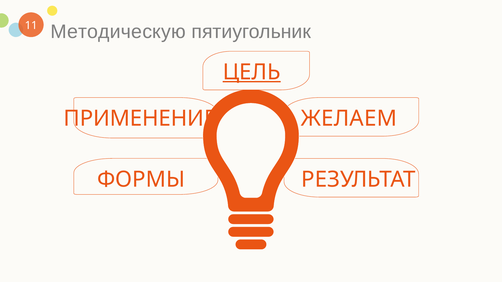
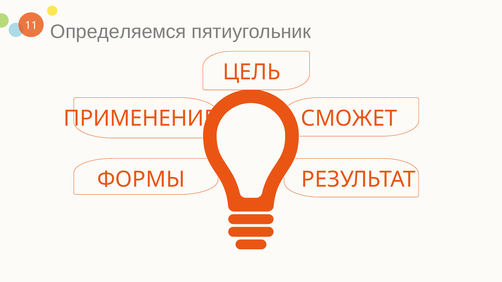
Методическую: Методическую -> Определяемся (118, 32)
ЦЕЛЬ underline: present -> none (252, 72)
ЖЕЛАЕМ: ЖЕЛАЕМ -> СМОЖЕТ (349, 119)
